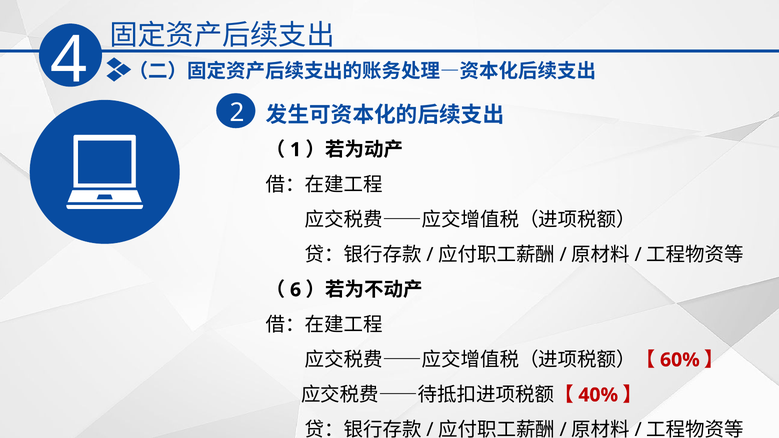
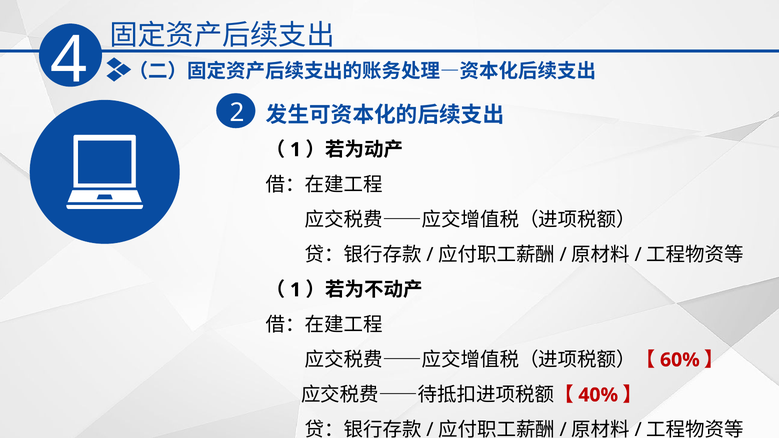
6: 6 -> 1 (296, 290)
